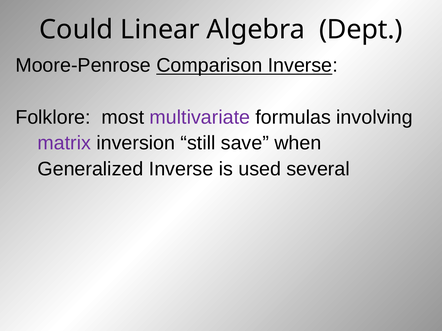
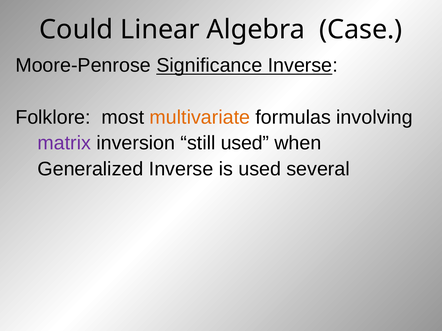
Dept: Dept -> Case (361, 29)
Comparison: Comparison -> Significance (209, 66)
multivariate colour: purple -> orange (200, 117)
still save: save -> used (245, 143)
